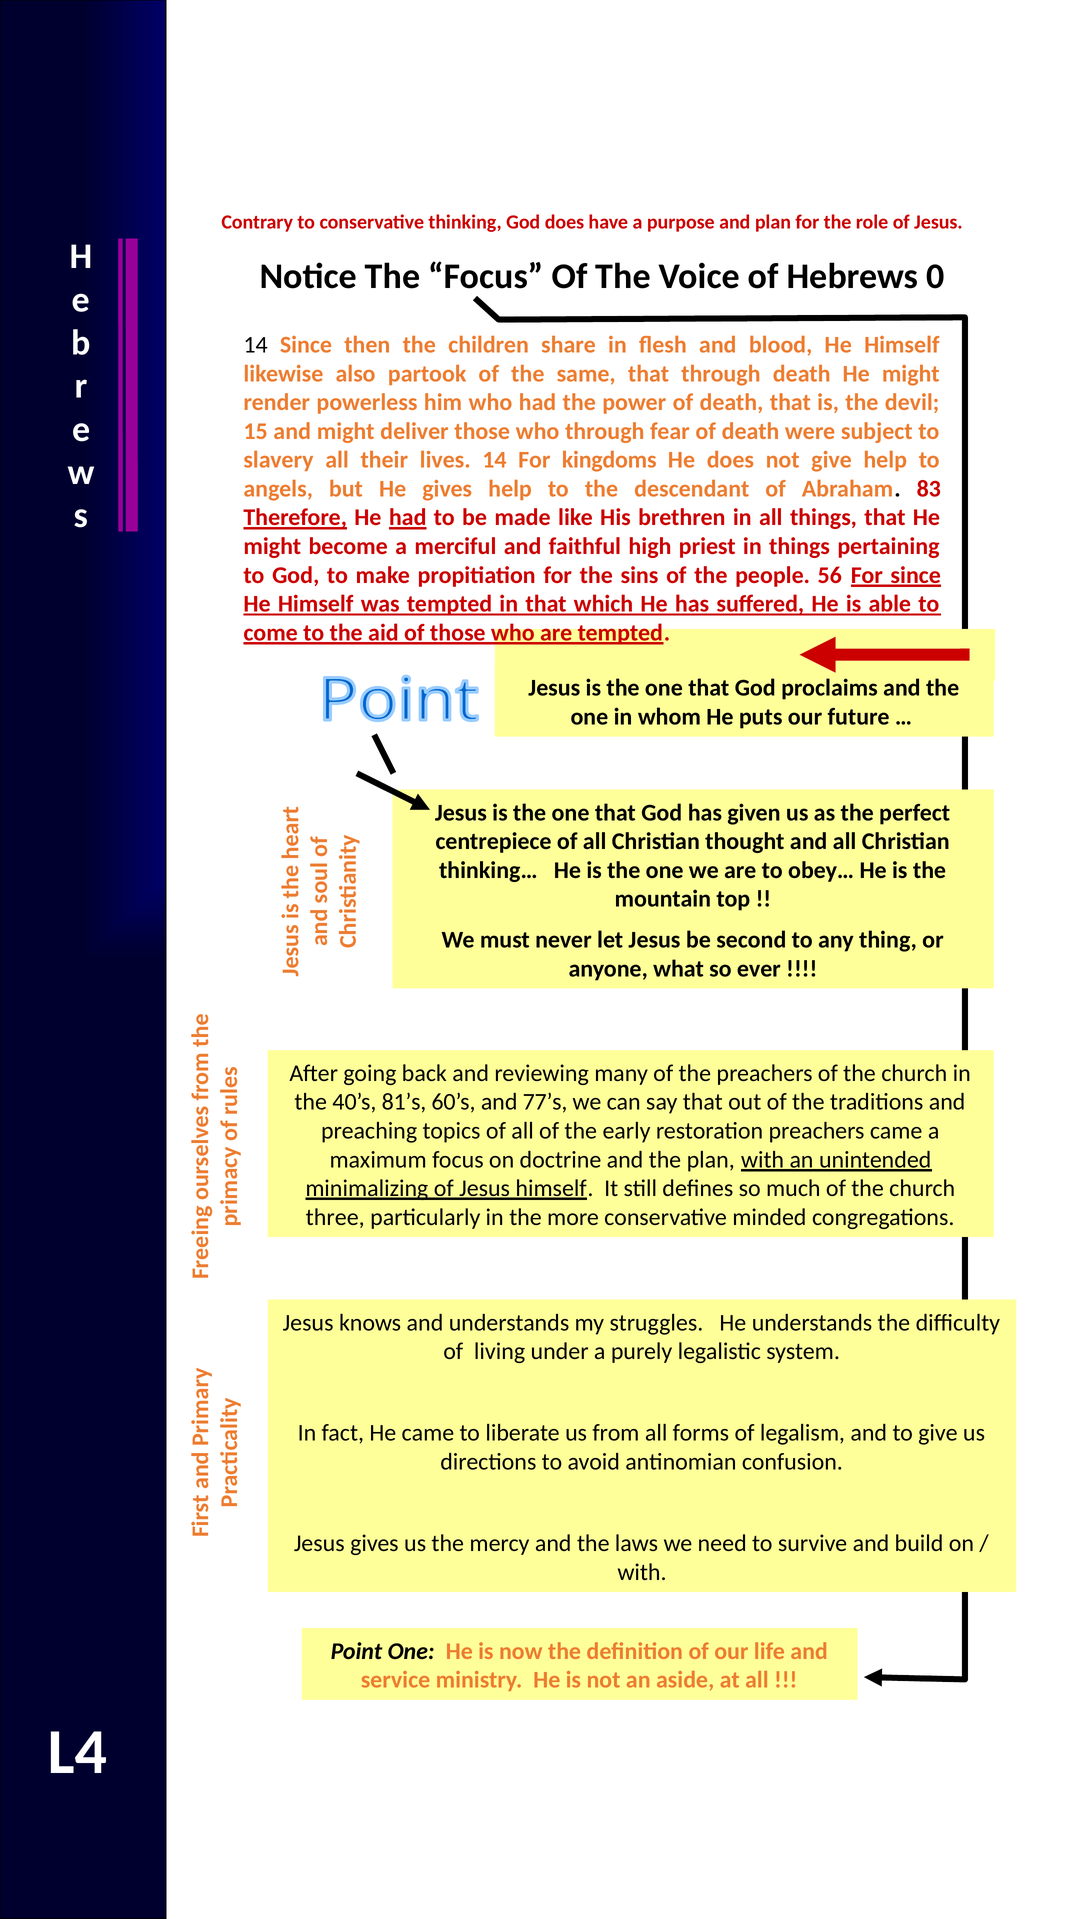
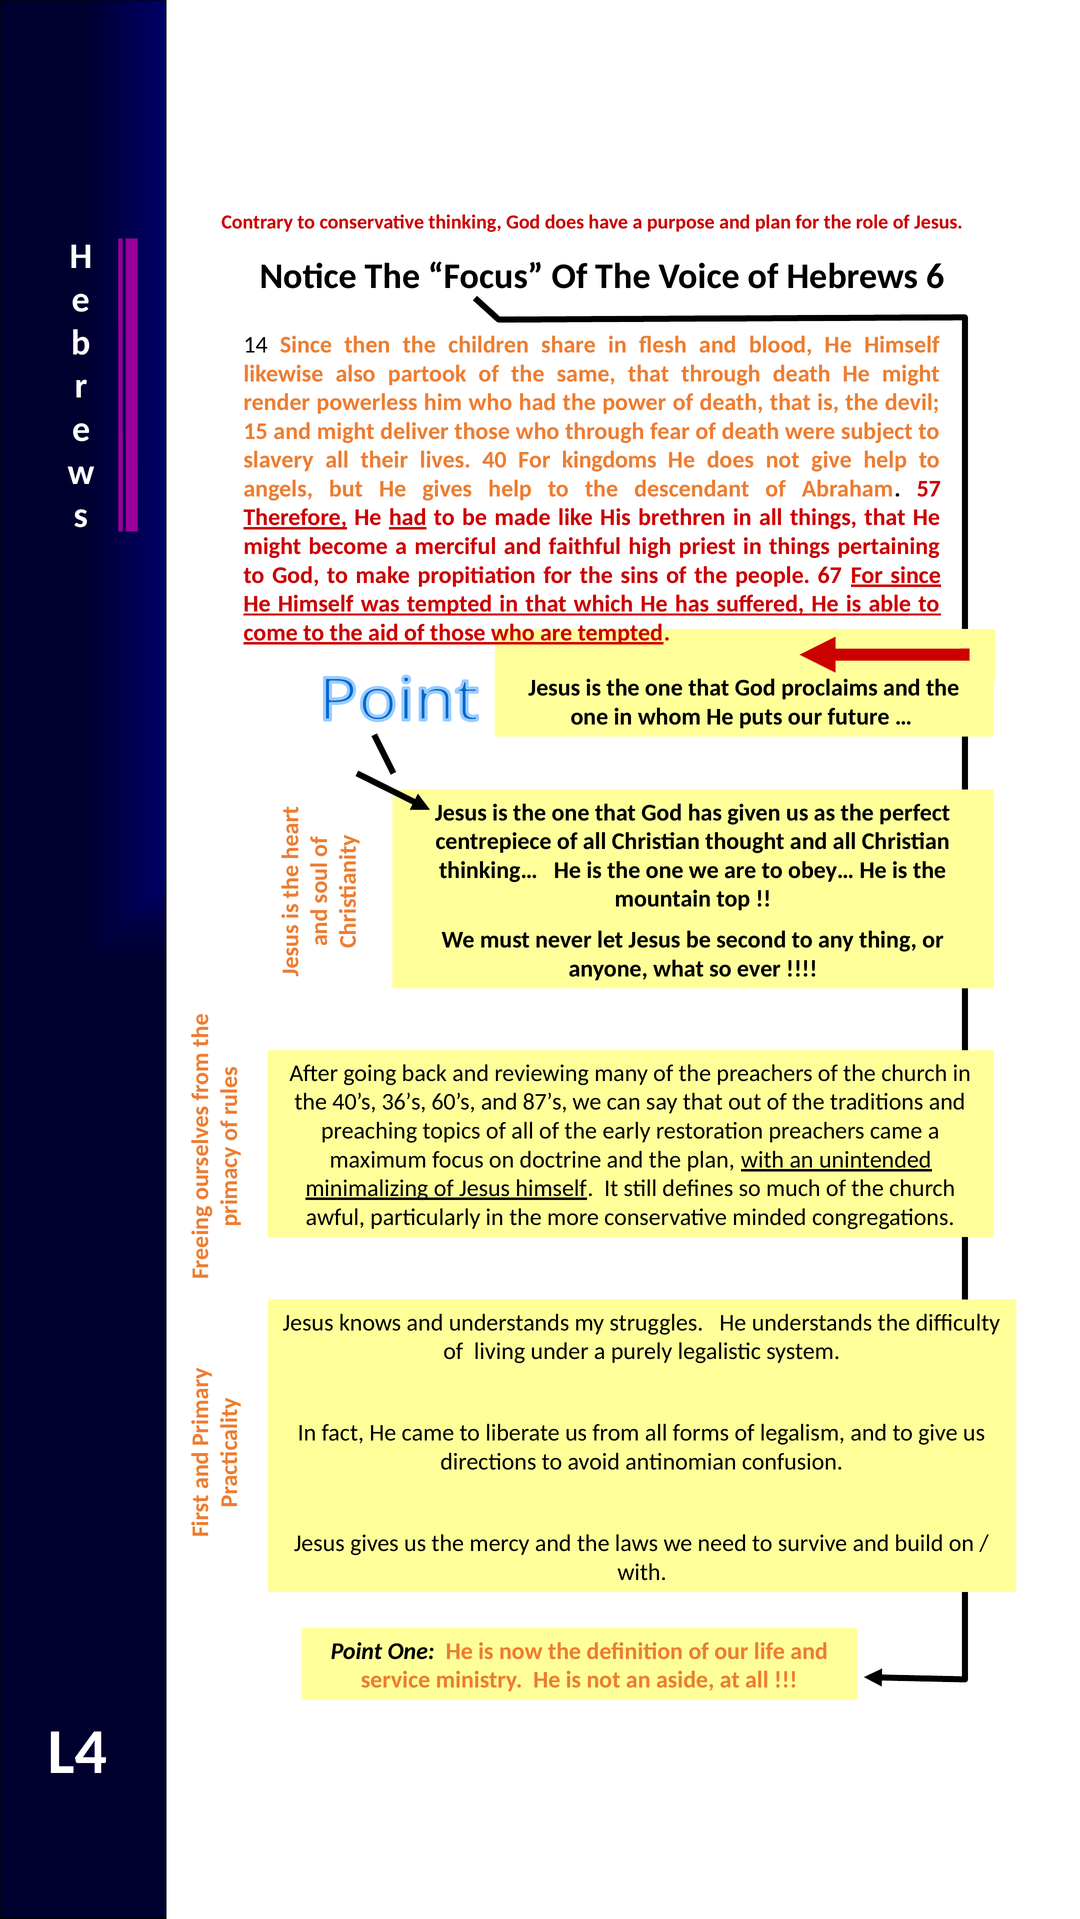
0: 0 -> 6 (935, 277)
lives 14: 14 -> 40 (494, 460)
83: 83 -> 57 (929, 489)
56: 56 -> 67 (830, 575)
81’s: 81’s -> 36’s (404, 1103)
77’s: 77’s -> 87’s (545, 1103)
three: three -> awful (335, 1218)
